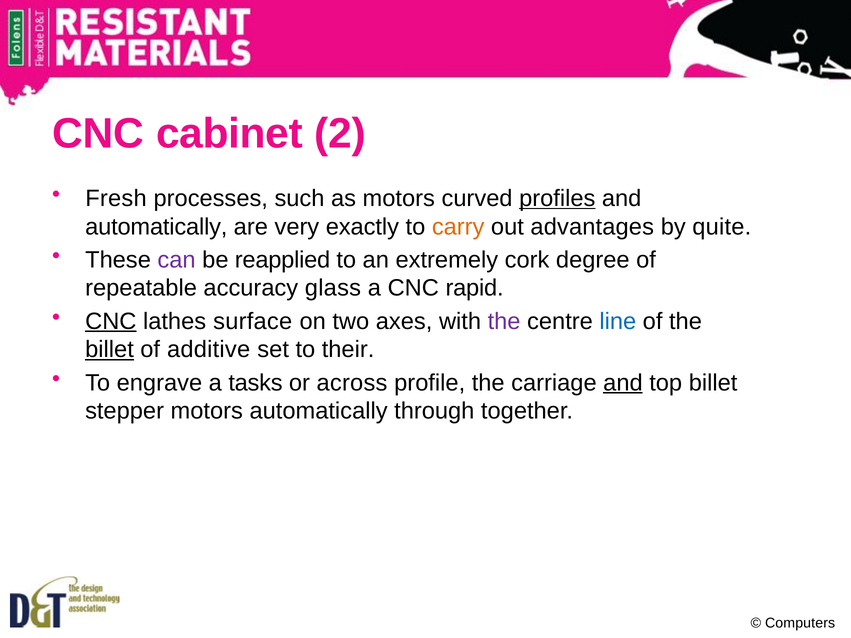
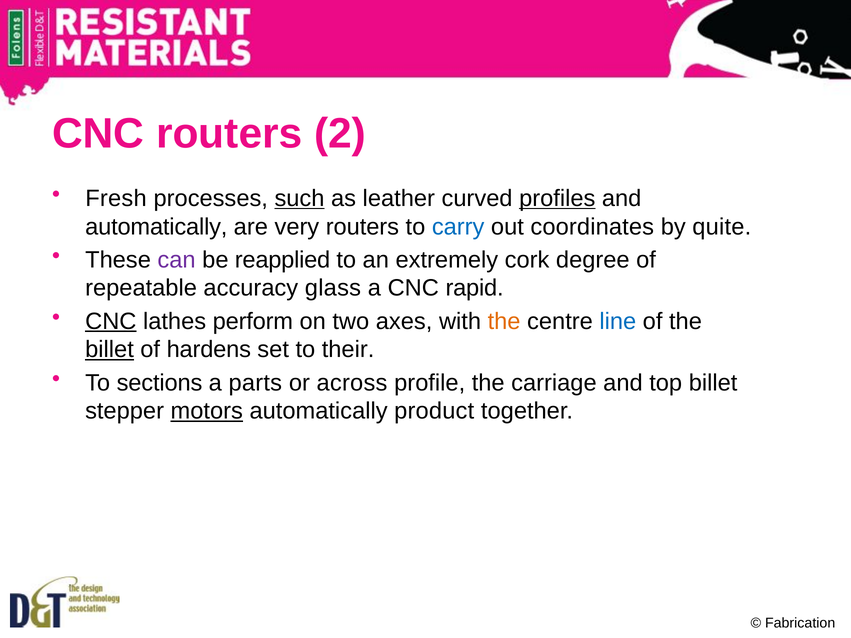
CNC cabinet: cabinet -> routers (229, 134)
such underline: none -> present (299, 198)
as motors: motors -> leather (399, 198)
very exactly: exactly -> routers (362, 227)
carry colour: orange -> blue (458, 227)
advantages: advantages -> coordinates (592, 227)
surface: surface -> perform (253, 321)
the colour: purple -> orange (504, 321)
additive: additive -> hardens (209, 350)
engrave: engrave -> sections (160, 383)
tasks: tasks -> parts (255, 383)
and underline: present -> none (623, 383)
motors underline: none -> present (207, 411)
through: through -> product (434, 411)
Computers: Computers -> Fabrication (800, 624)
